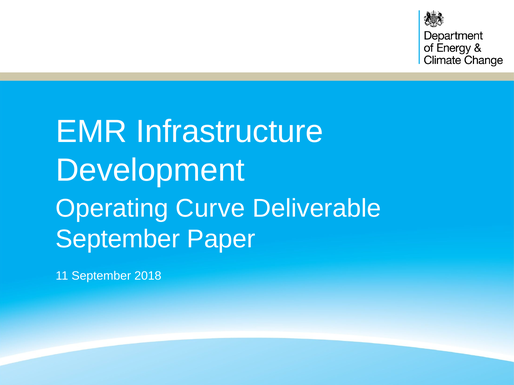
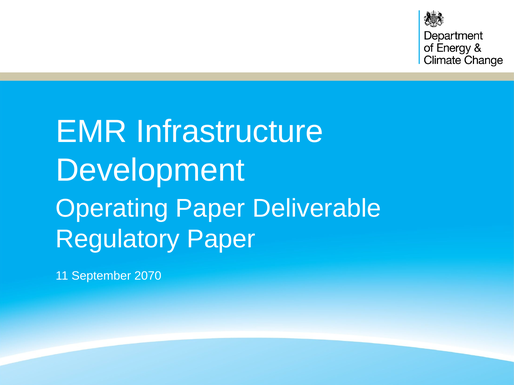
Operating Curve: Curve -> Paper (210, 208)
September: September -> Regulatory (118, 239)
2018: 2018 -> 2070 (148, 276)
